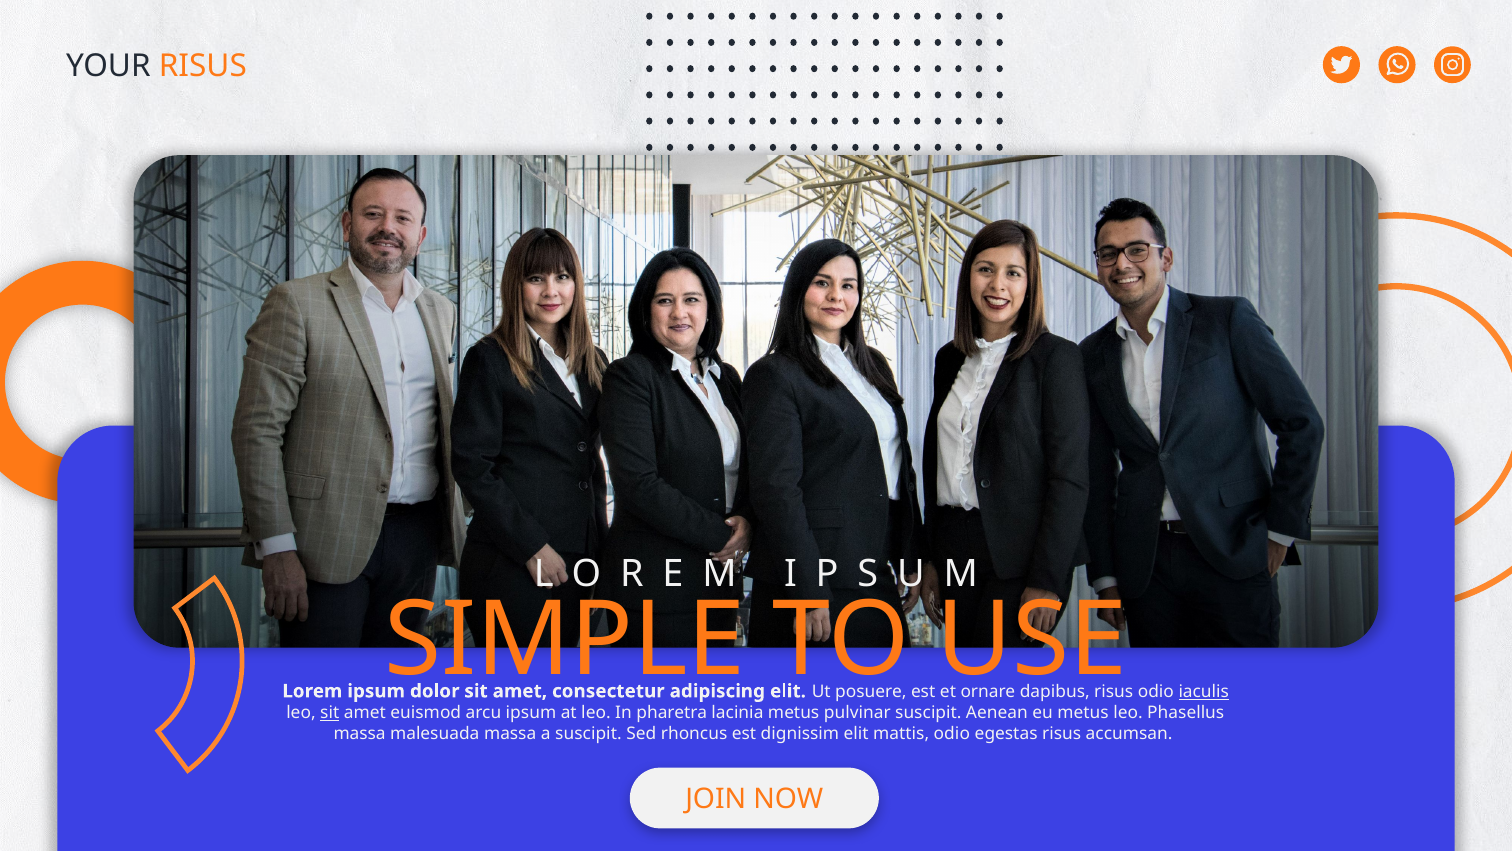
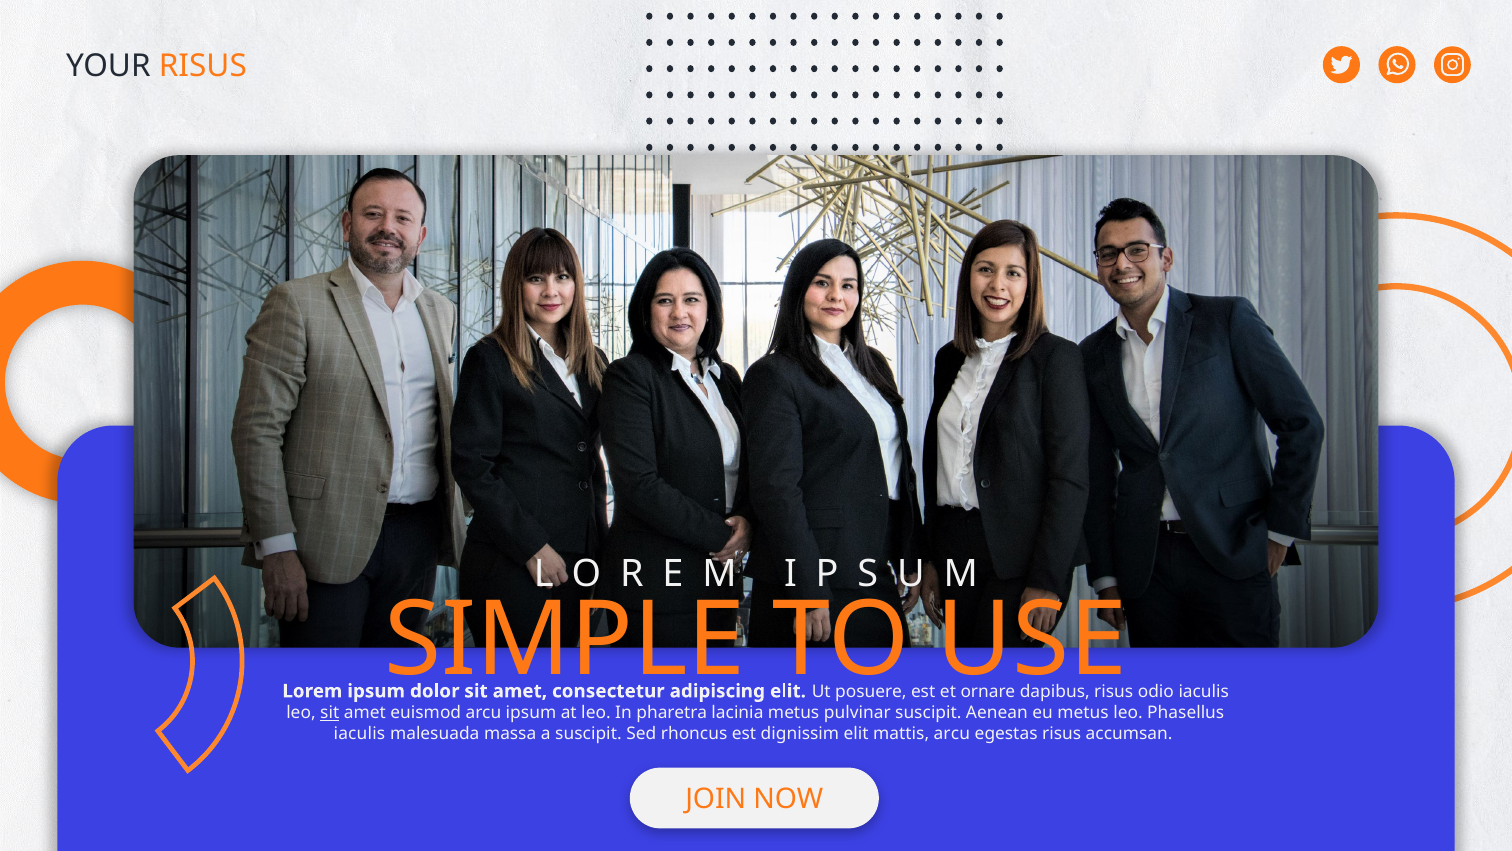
iaculis underline: present -> none (1204, 691)
massa: massa -> iaculis (359, 733)
mattis odio: odio -> arcu (952, 733)
